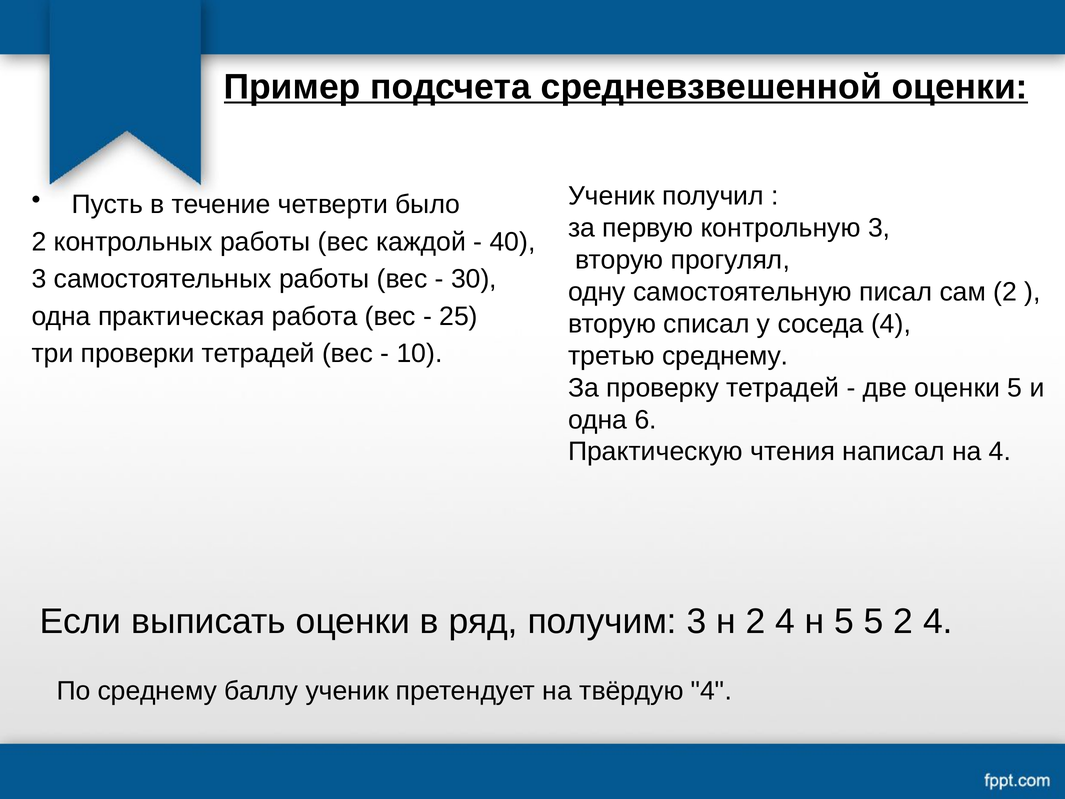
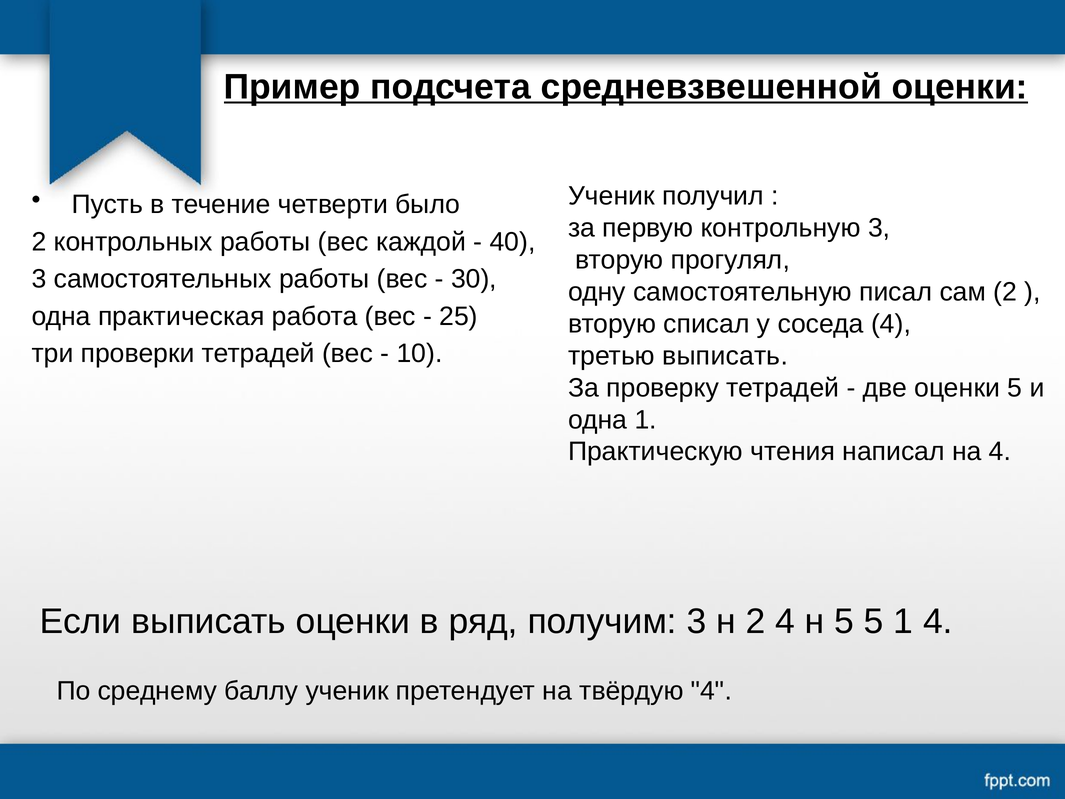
третью среднему: среднему -> выписать (725, 356)
одна 6: 6 -> 1 (646, 420)
5 2: 2 -> 1 (903, 621)
